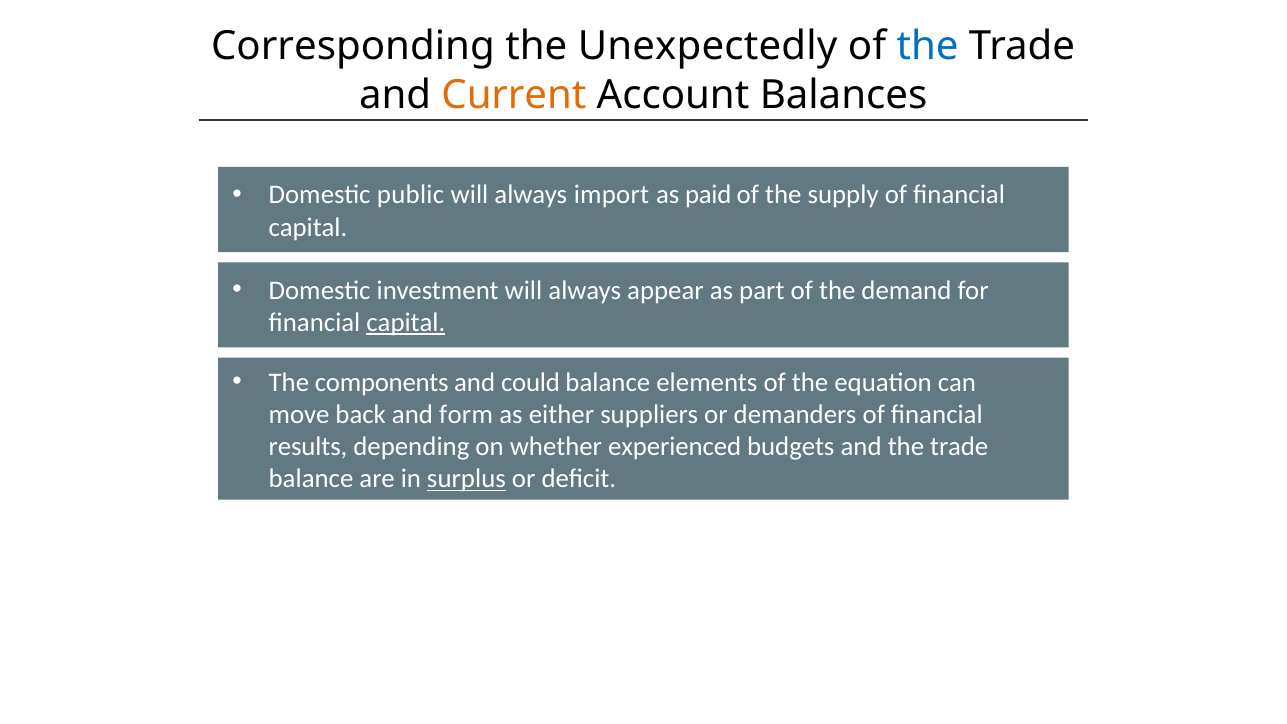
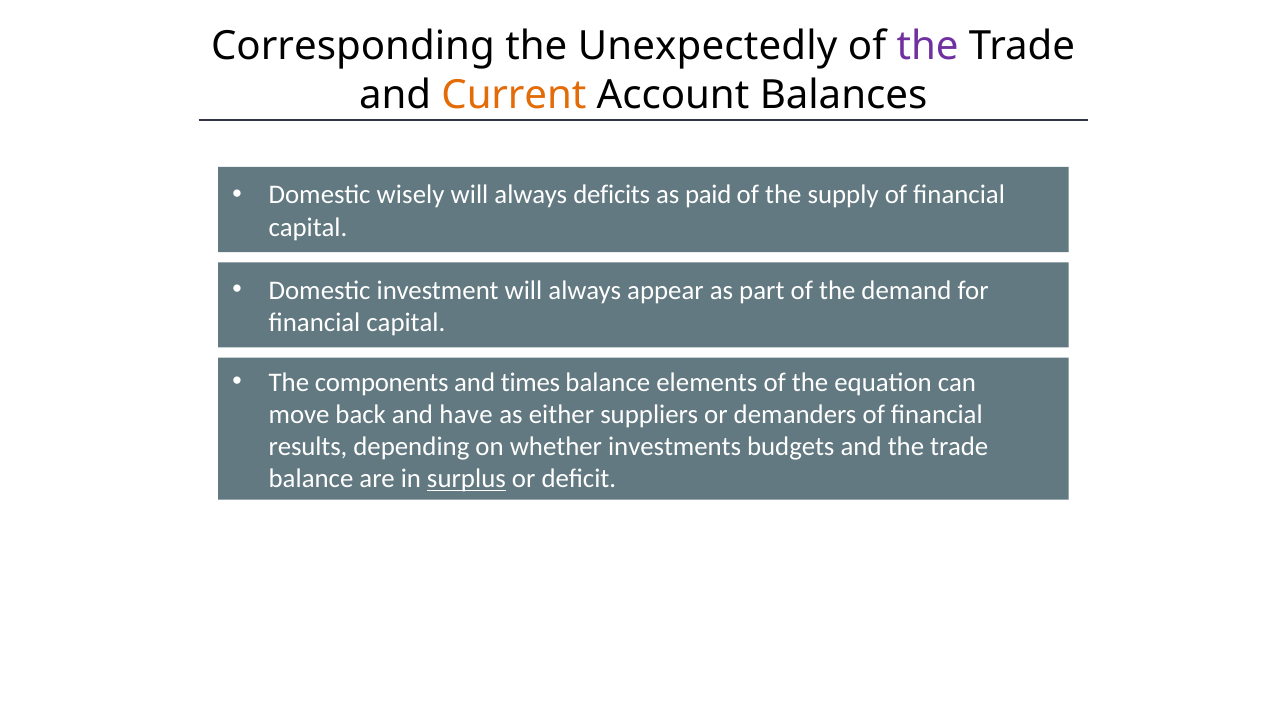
the colour: blue -> purple (928, 47)
public: public -> wisely (411, 195)
import: import -> deficits (612, 195)
capital underline: present -> none (406, 323)
could: could -> times (531, 383)
form: form -> have (466, 415)
experienced: experienced -> investments (675, 447)
